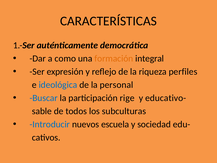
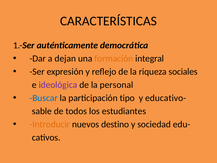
como: como -> dejan (65, 58)
perfiles: perfiles -> sociales (183, 72)
ideológica colour: blue -> purple (58, 85)
rige: rige -> tipo (127, 98)
subculturas: subculturas -> estudiantes (124, 111)
Introducir colour: blue -> orange (50, 124)
escuela: escuela -> destino (115, 124)
